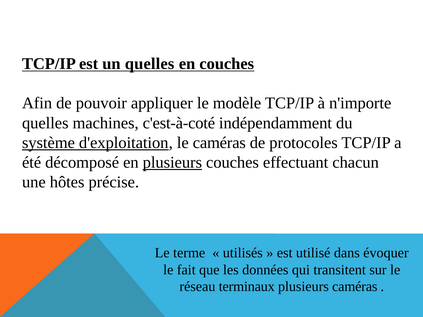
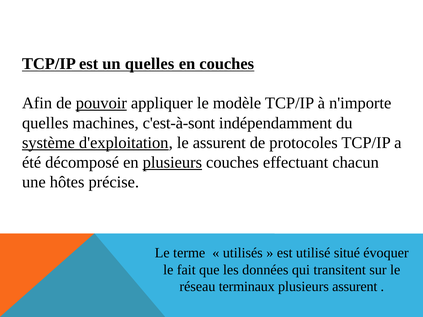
pouvoir underline: none -> present (101, 103)
c'est-à-coté: c'est-à-coté -> c'est-à-sont (179, 123)
le caméras: caméras -> assurent (219, 143)
dans: dans -> situé (347, 253)
plusieurs caméras: caméras -> assurent (355, 287)
